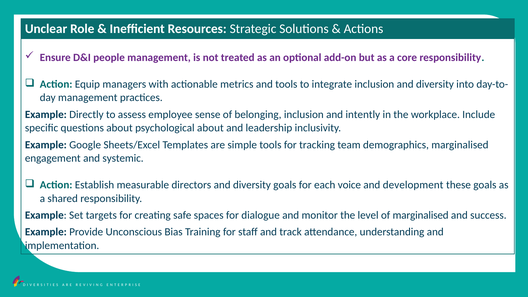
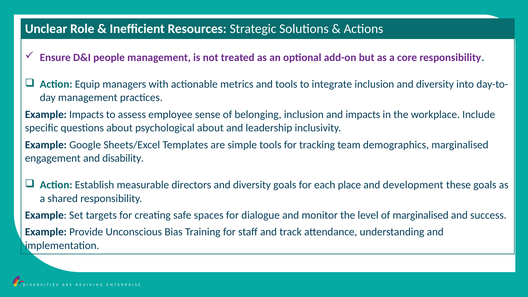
Example Directly: Directly -> Impacts (86, 114)
and intently: intently -> impacts (363, 114)
systemic: systemic -> disability (123, 158)
voice: voice -> place (349, 185)
